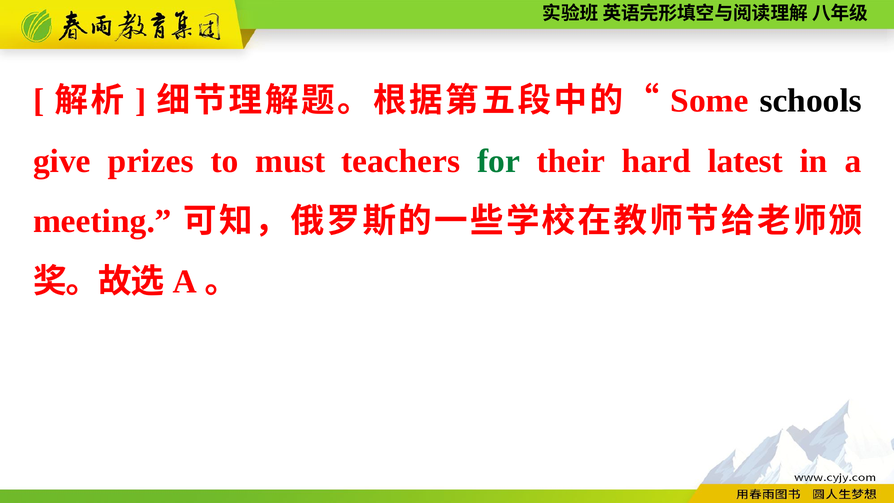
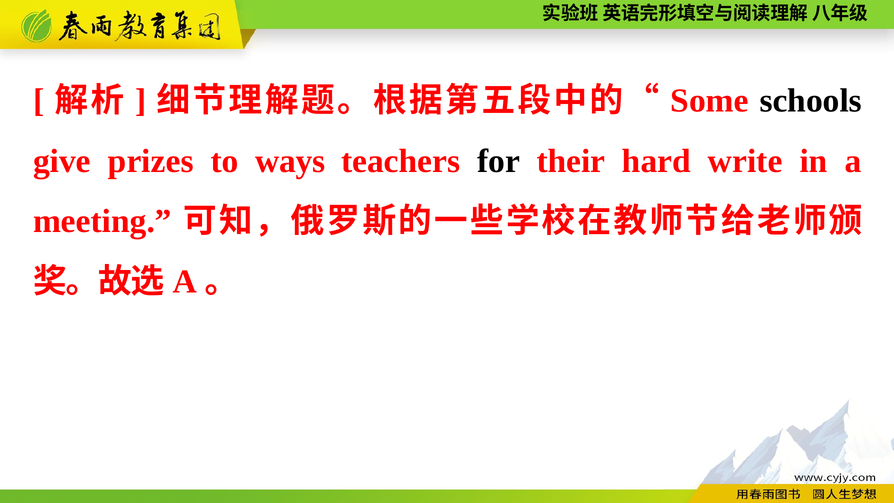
must: must -> ways (290, 161)
for colour: green -> black (499, 161)
latest: latest -> write (745, 161)
